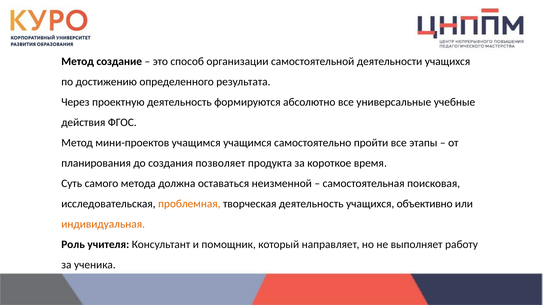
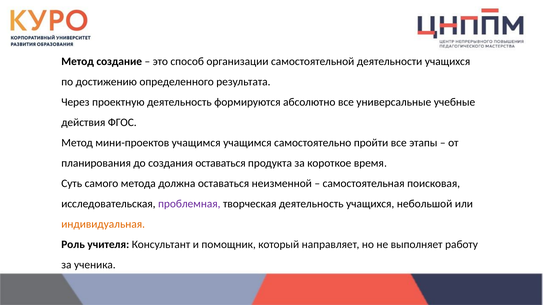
создания позволяет: позволяет -> оставаться (221, 163)
проблемная colour: orange -> purple (189, 204)
объективно: объективно -> небольшой (425, 204)
